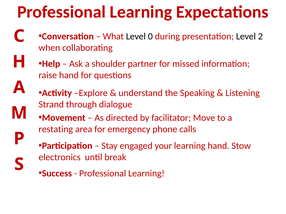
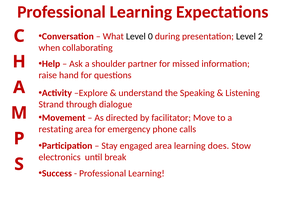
engaged your: your -> area (163, 146)
learning hand: hand -> does (218, 146)
